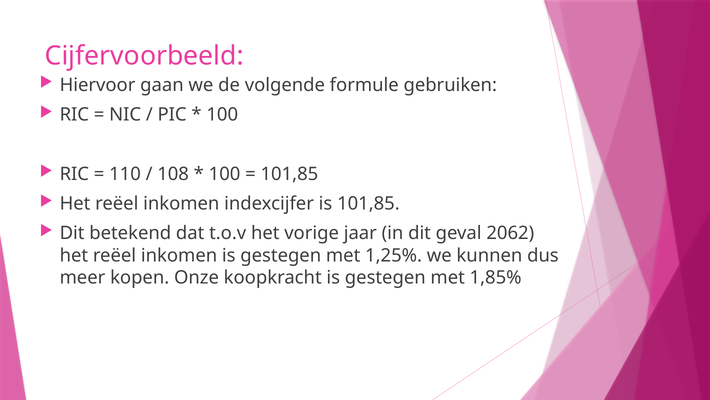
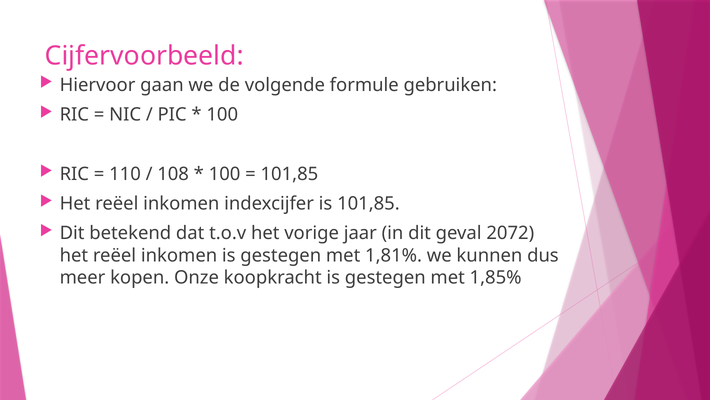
2062: 2062 -> 2072 (510, 233)
1,25%: 1,25% -> 1,81% (394, 255)
